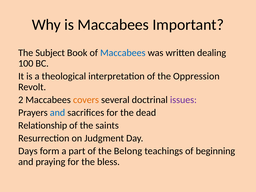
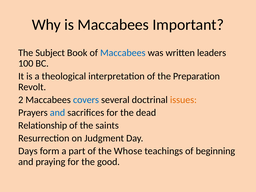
dealing: dealing -> leaders (212, 53)
Oppression: Oppression -> Preparation (196, 76)
covers colour: orange -> blue (86, 100)
issues colour: purple -> orange (183, 100)
Belong: Belong -> Whose (128, 151)
bless: bless -> good (108, 162)
